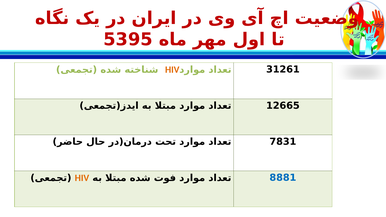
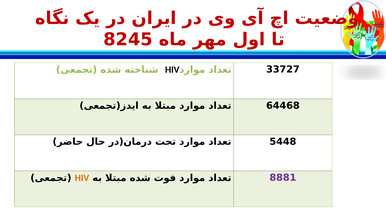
5395: 5395 -> 8245 (128, 40)
31261: 31261 -> 33727 (283, 70)
HIV colour: orange -> black (172, 70)
12665: 12665 -> 64468 (283, 106)
7831: 7831 -> 5448 (283, 142)
8881 colour: blue -> purple (283, 178)
